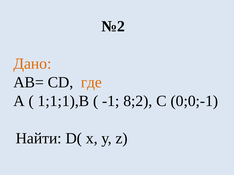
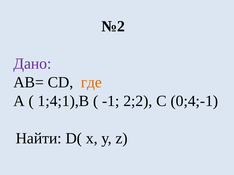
Дано colour: orange -> purple (32, 64)
1;1;1),В: 1;1;1),В -> 1;4;1),В (63, 101)
8;2: 8;2 -> 2;2 (138, 101)
0;0;-1: 0;0;-1 -> 0;4;-1 (194, 101)
